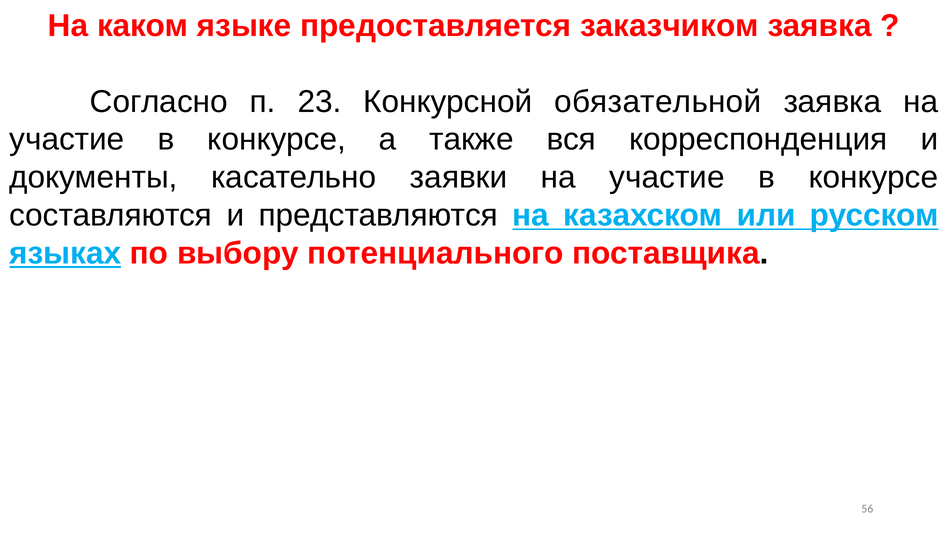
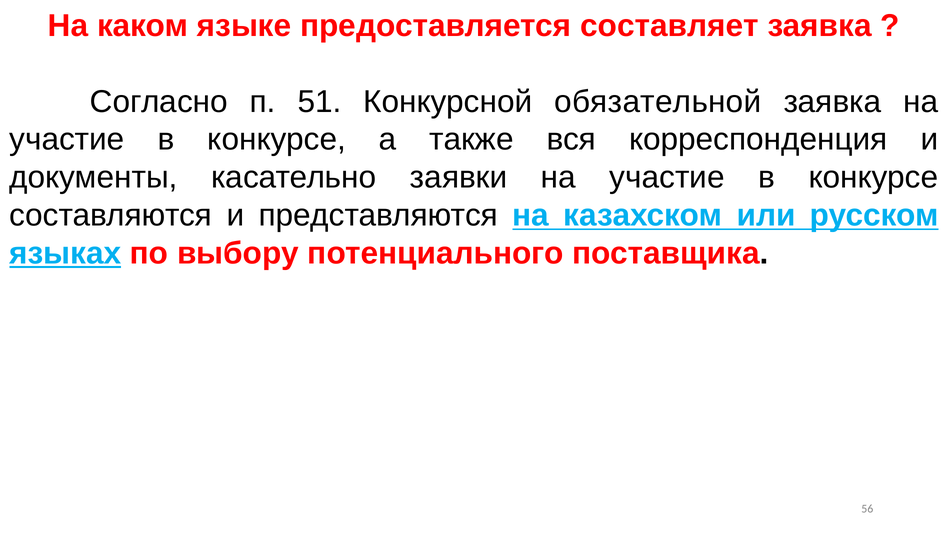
заказчиком: заказчиком -> составляет (669, 26)
23: 23 -> 51 (320, 102)
